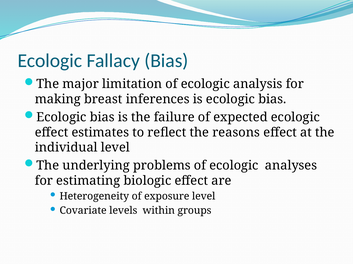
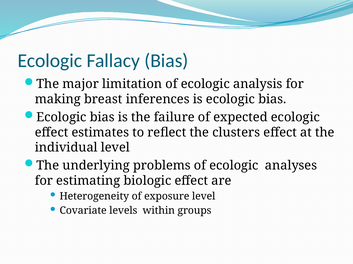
reasons: reasons -> clusters (236, 133)
